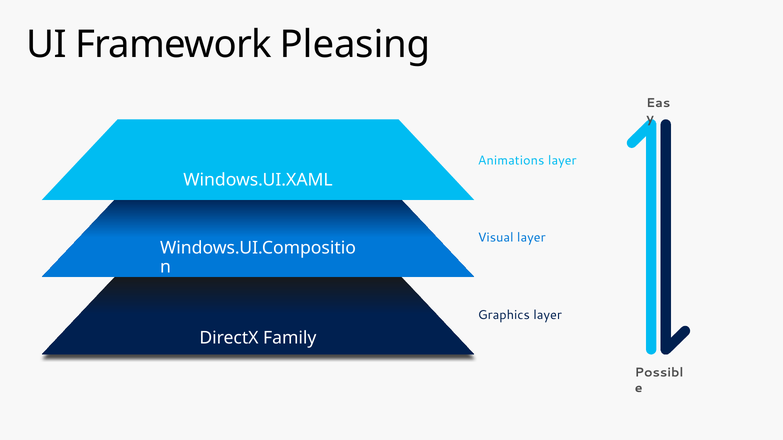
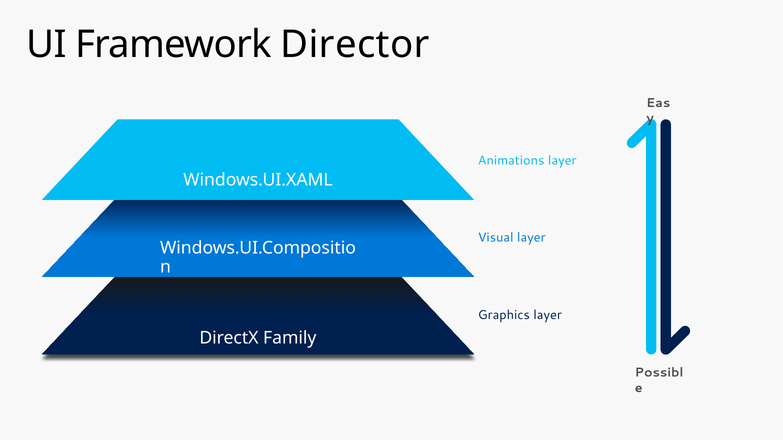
Pleasing: Pleasing -> Director (355, 45)
